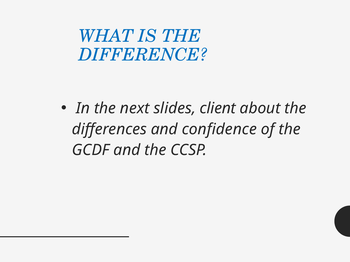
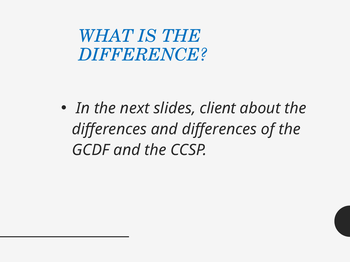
and confidence: confidence -> differences (219, 129)
